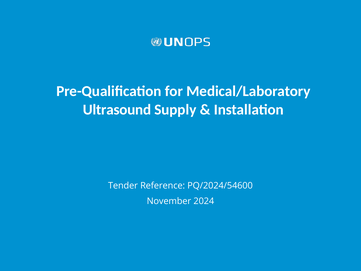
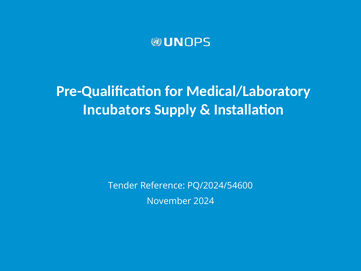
Ultrasound: Ultrasound -> Incubators (117, 110)
